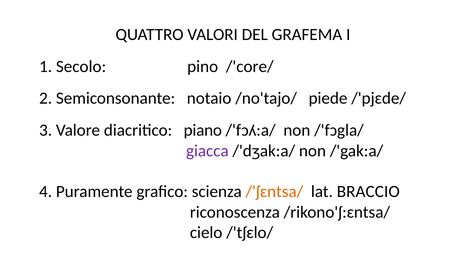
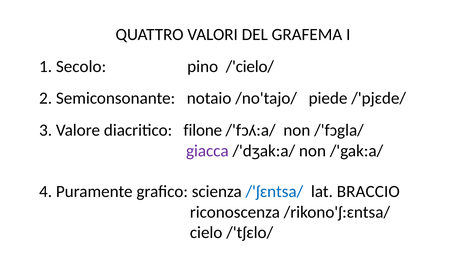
/'core/: /'core/ -> /'cielo/ (250, 67)
piano: piano -> filone (203, 130)
/'ʃɛntsa/ colour: orange -> blue (274, 192)
